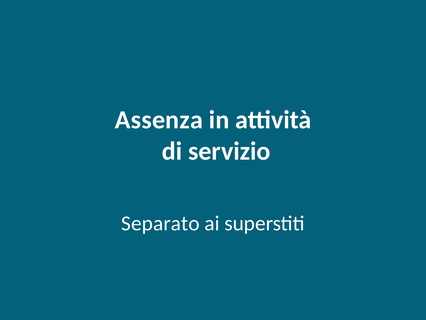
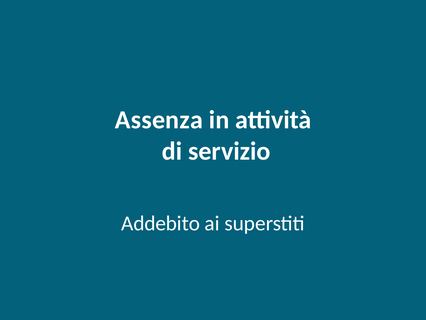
Separato: Separato -> Addebito (161, 223)
